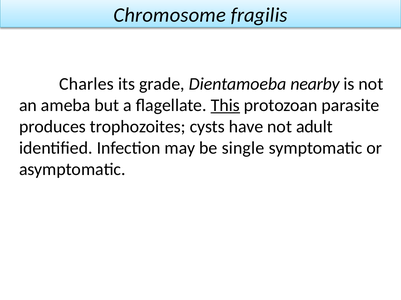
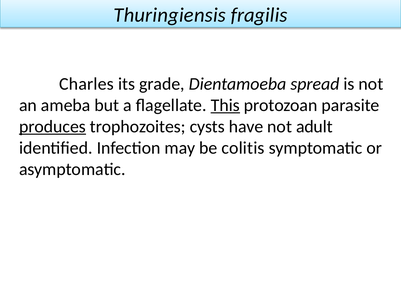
Chromosome: Chromosome -> Thuringiensis (170, 15)
nearby: nearby -> spread (315, 84)
produces underline: none -> present (52, 127)
single: single -> colitis (243, 148)
